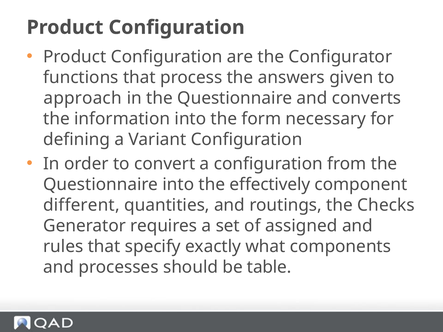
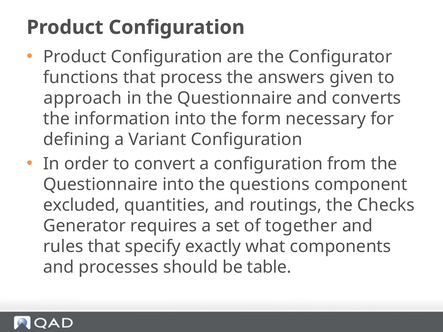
effectively: effectively -> questions (270, 185)
different: different -> excluded (82, 205)
assigned: assigned -> together (301, 226)
